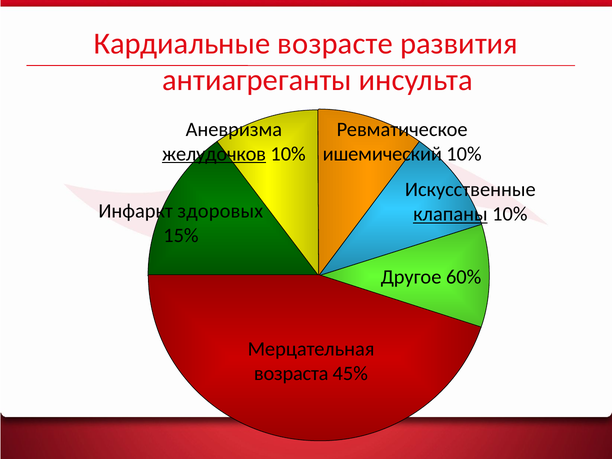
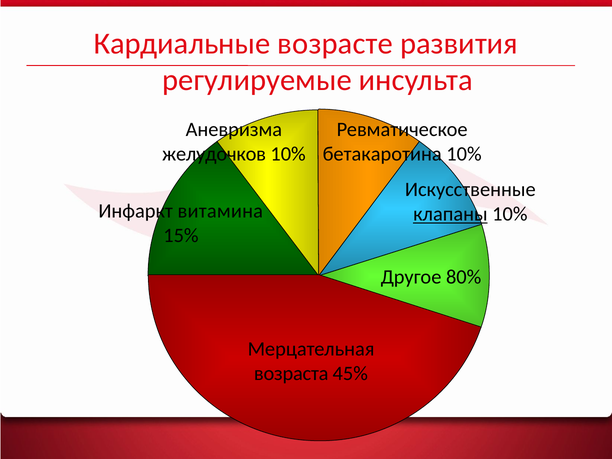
антиагреганты: антиагреганты -> регулируемые (257, 80)
желудочков underline: present -> none (214, 154)
ишемический: ишемический -> бетакаротина (382, 154)
здоровых: здоровых -> витамина (220, 211)
60%: 60% -> 80% (464, 277)
